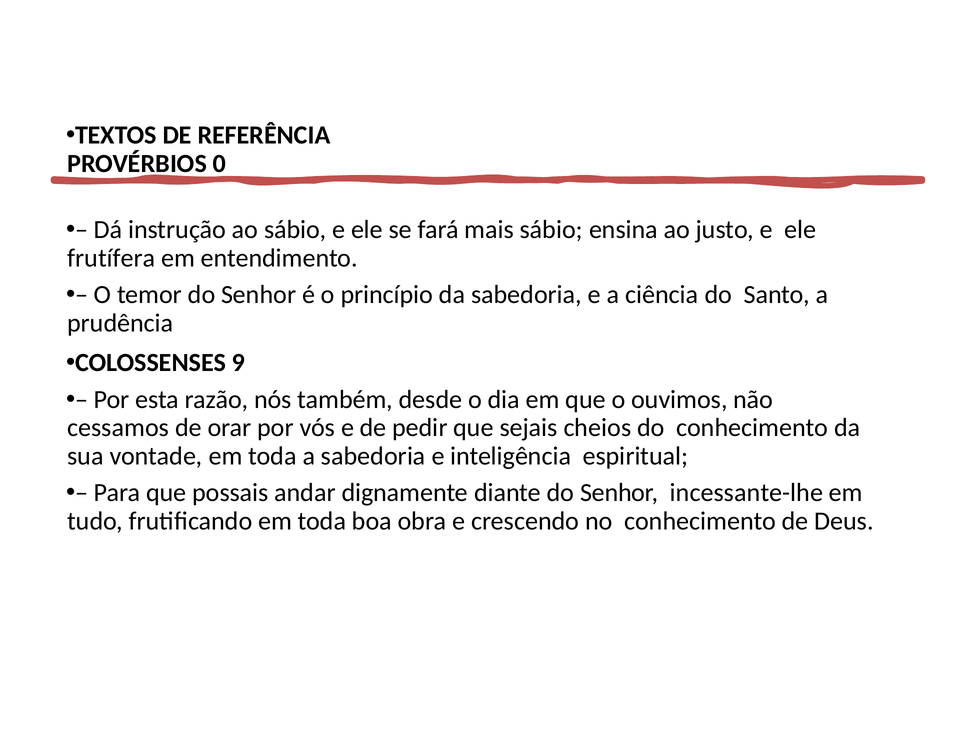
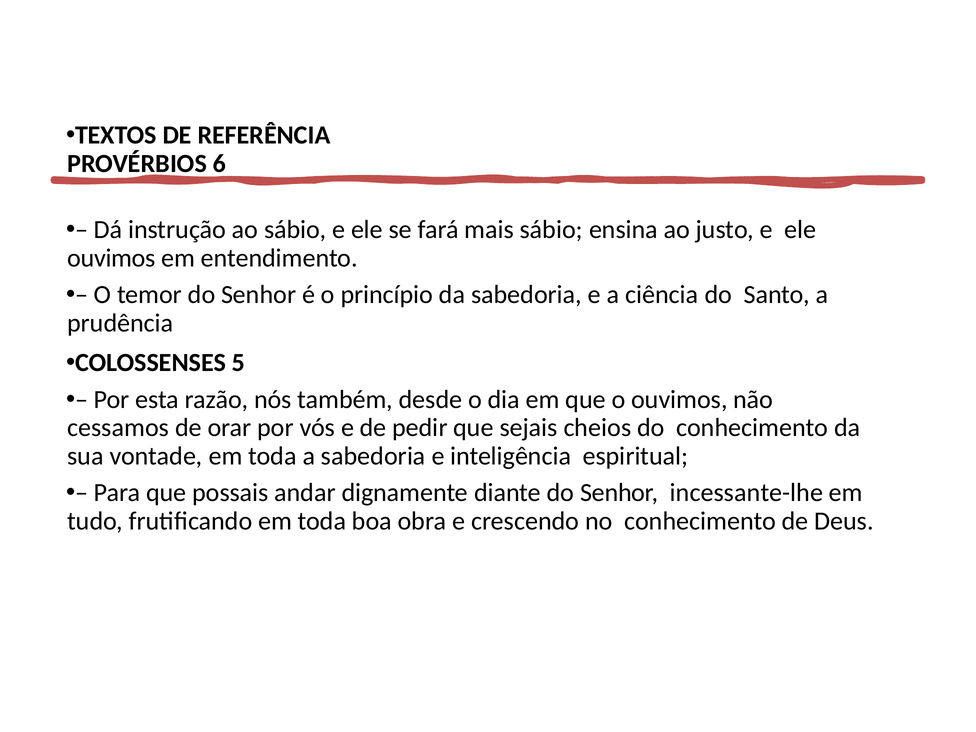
0: 0 -> 6 (219, 163)
frutífera: frutífera -> ouvimos (111, 258)
9: 9 -> 5 (238, 363)
